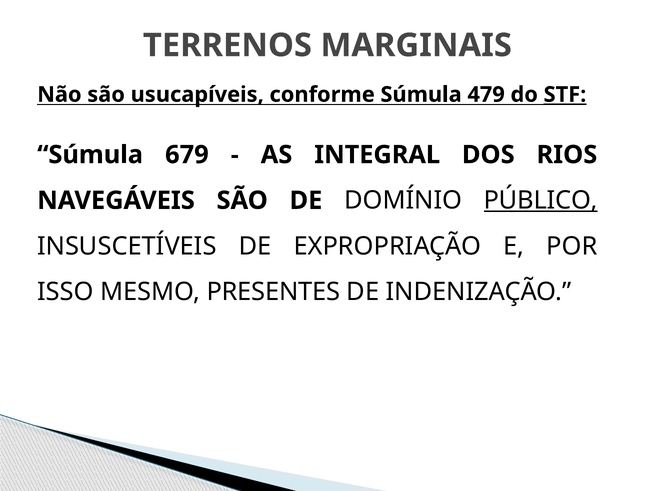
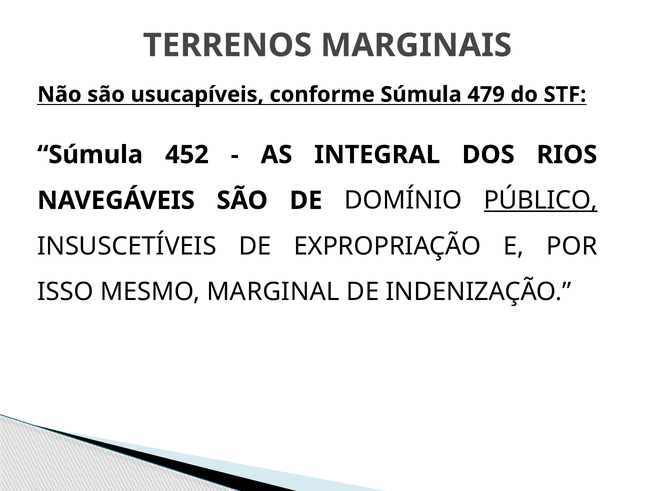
STF underline: present -> none (565, 95)
679: 679 -> 452 (187, 155)
PRESENTES: PRESENTES -> MARGINAL (273, 292)
